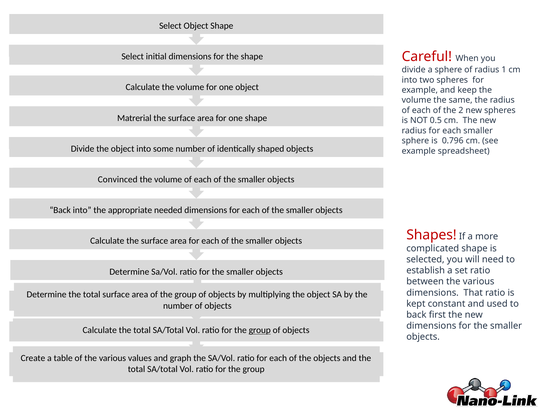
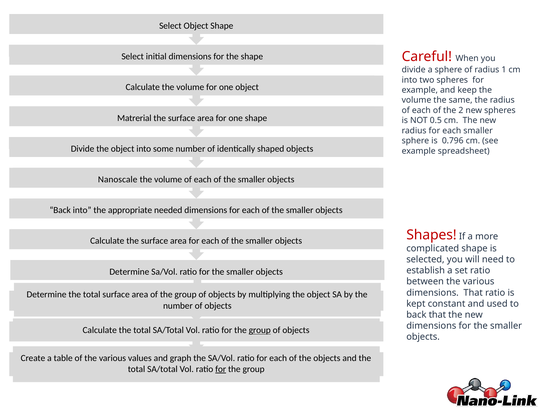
Convinced: Convinced -> Nanoscale (118, 179)
back first: first -> that (437, 315)
for underline: none -> present (221, 369)
